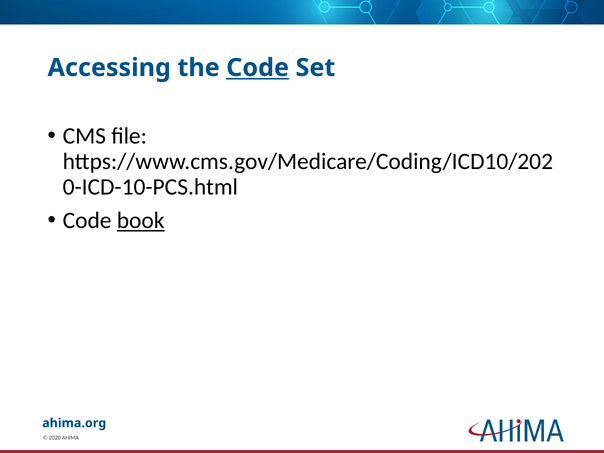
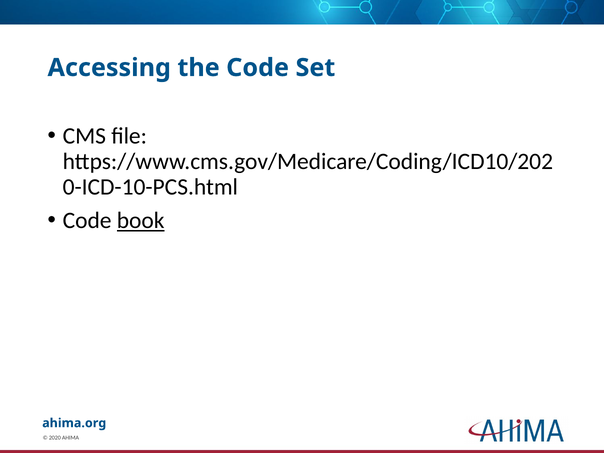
Code underline: present -> none (258, 68)
